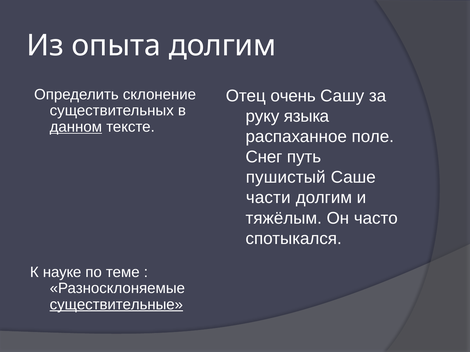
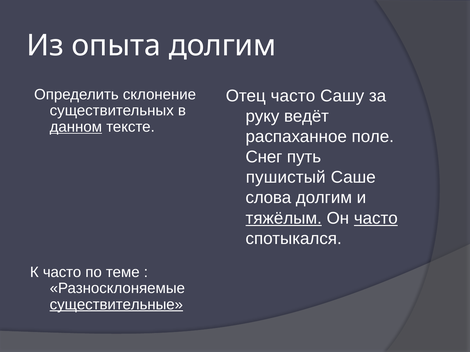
Отец очень: очень -> часто (293, 96)
языка: языка -> ведёт (306, 116)
части: части -> слова (268, 198)
тяжёлым underline: none -> present (284, 218)
часто underline: none -> present (376, 218)
К науке: науке -> часто (62, 273)
